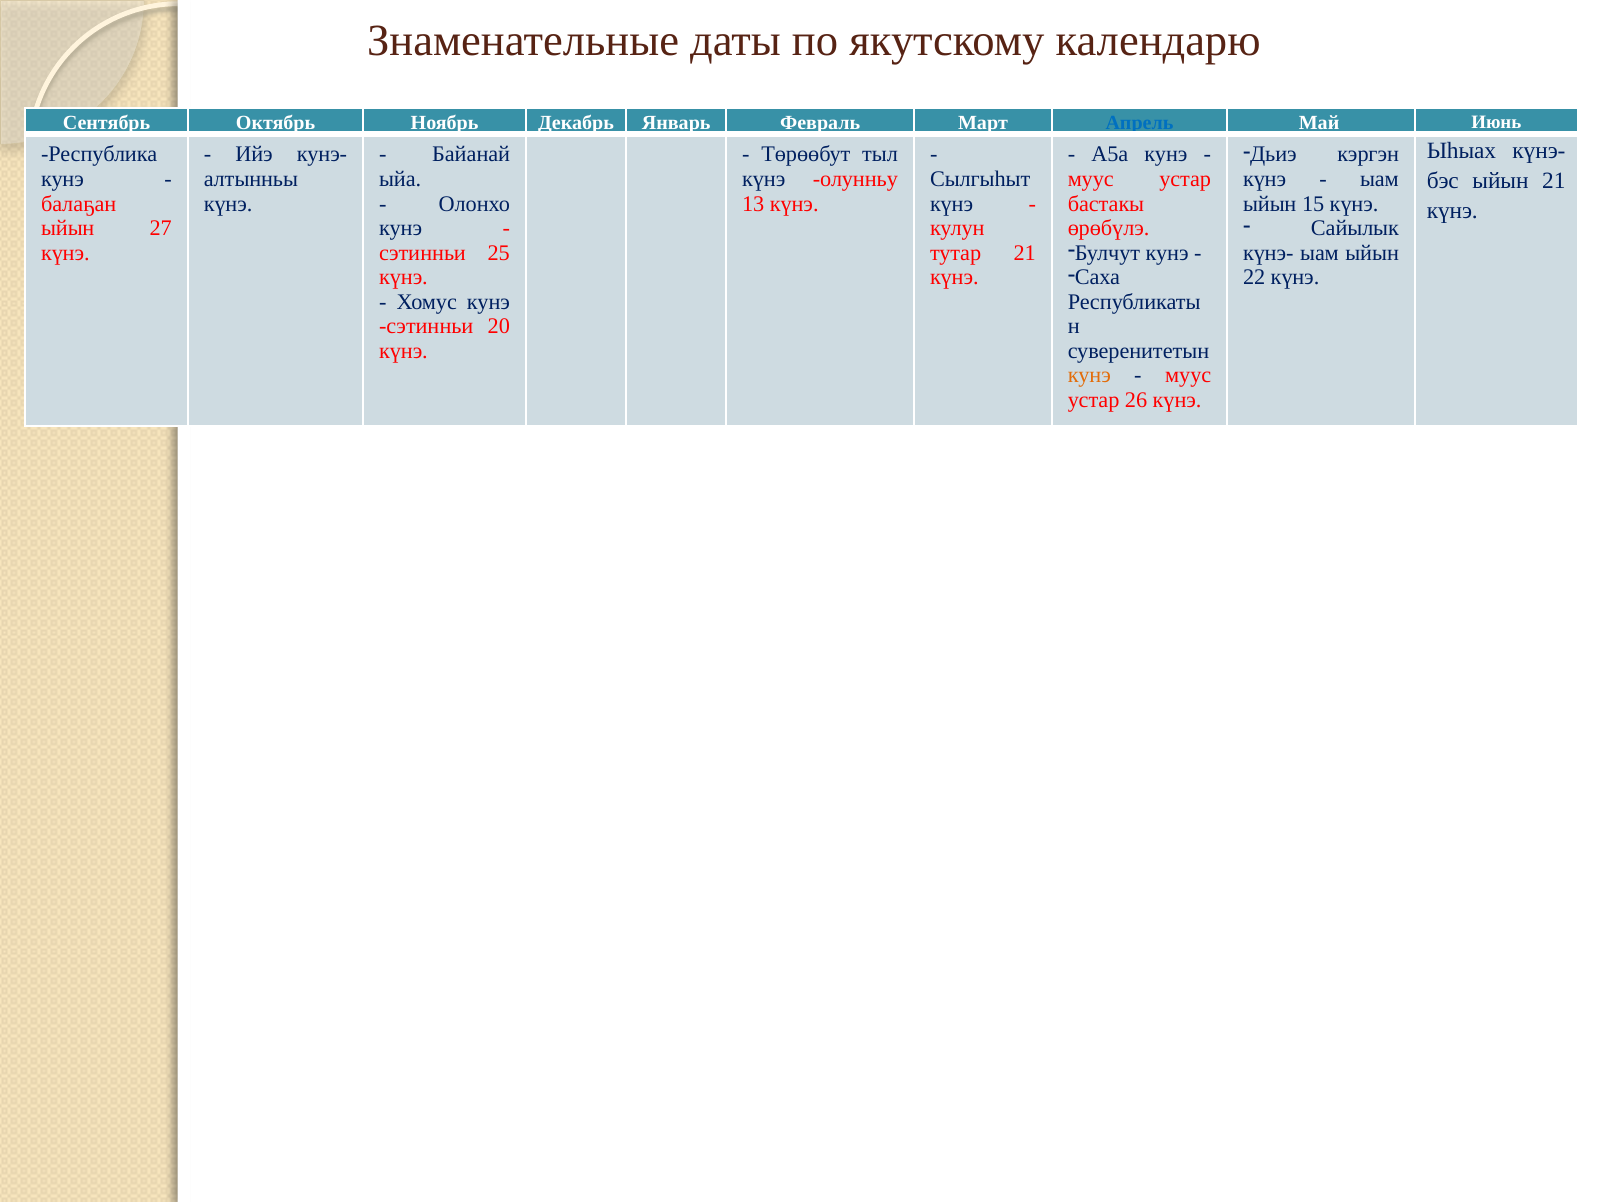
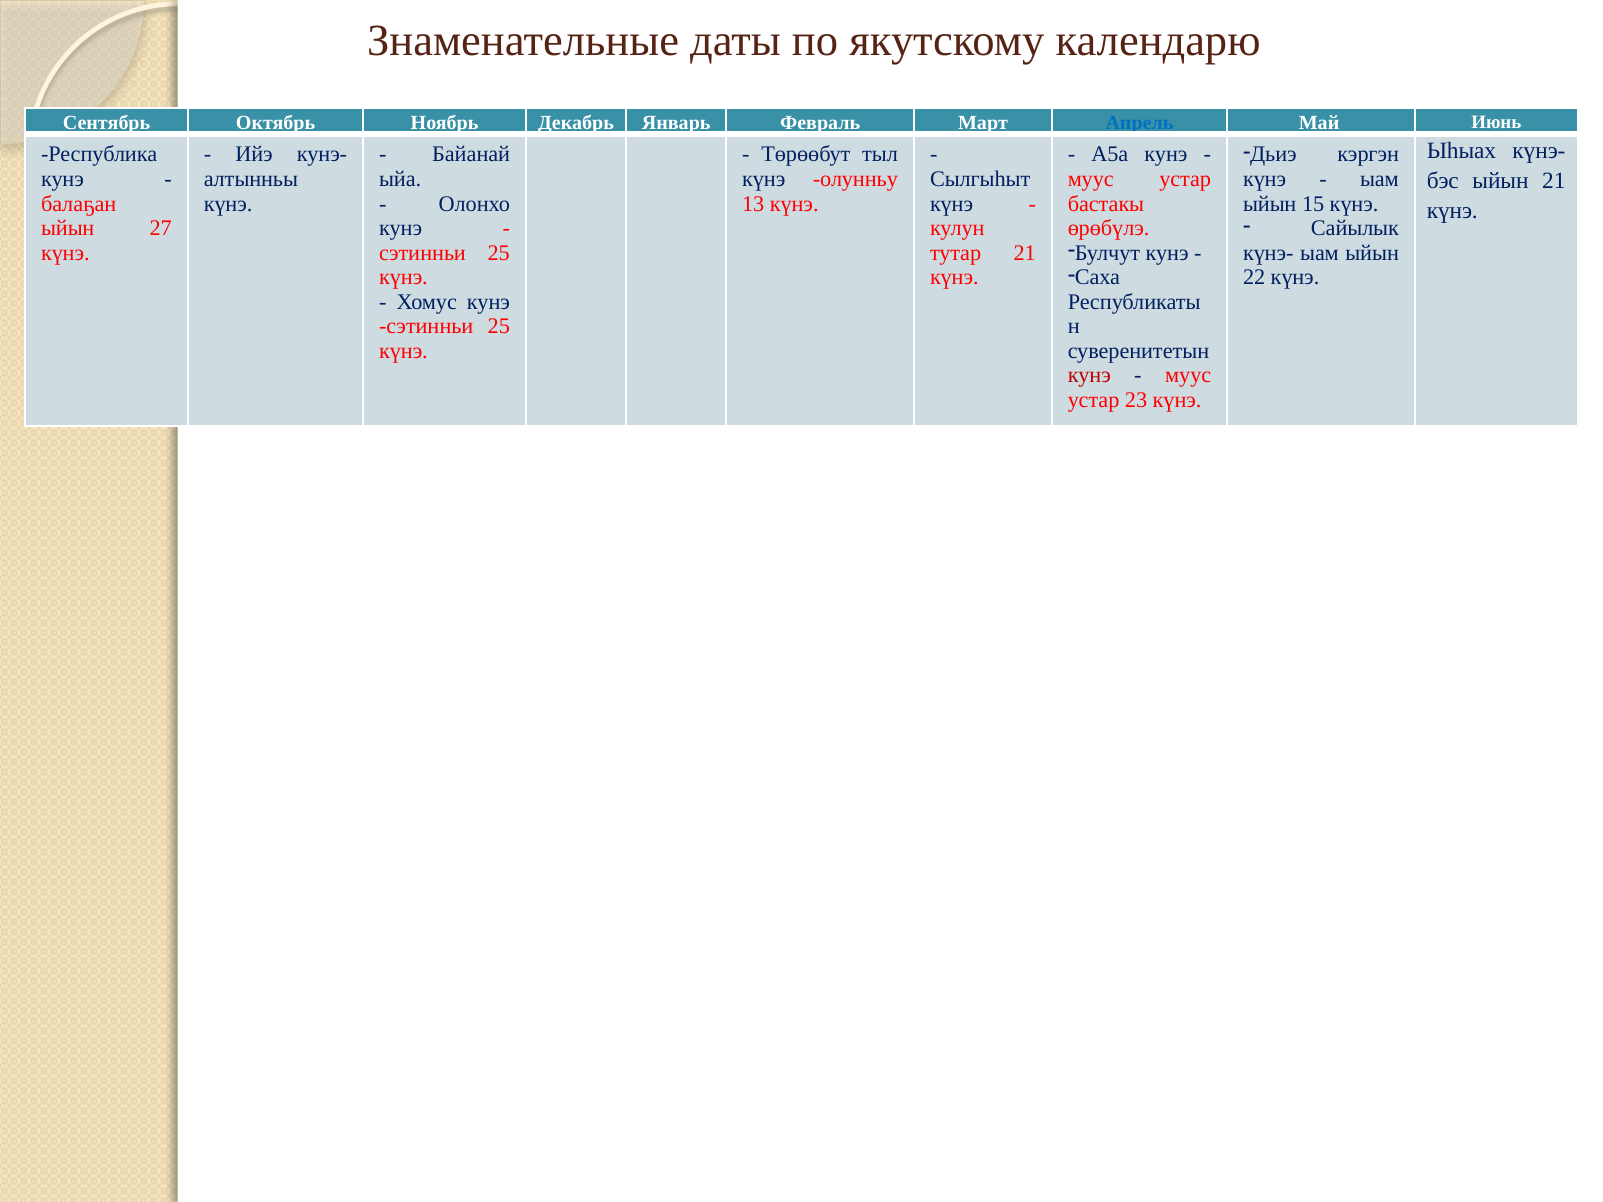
20: 20 -> 25 (499, 327)
кунэ colour: orange -> red (1089, 376)
26: 26 -> 23 (1136, 400)
